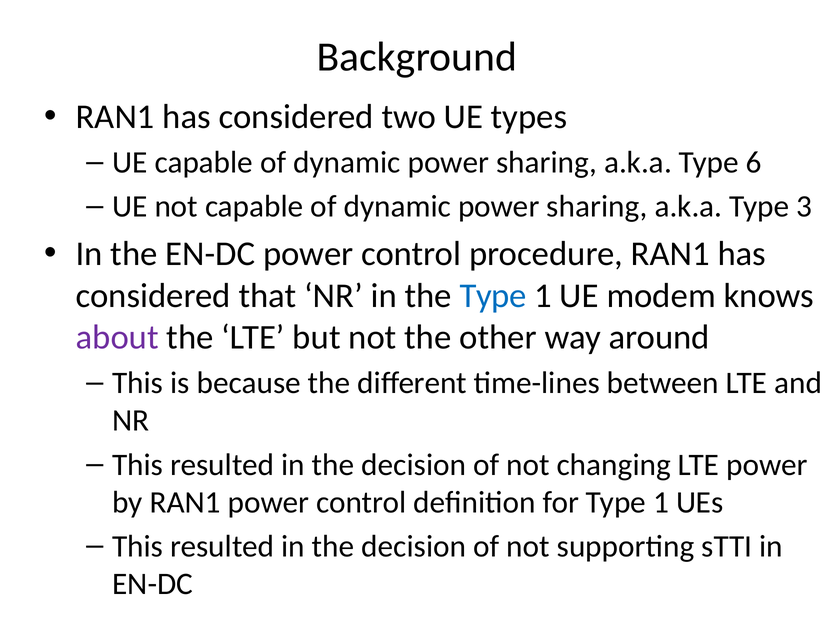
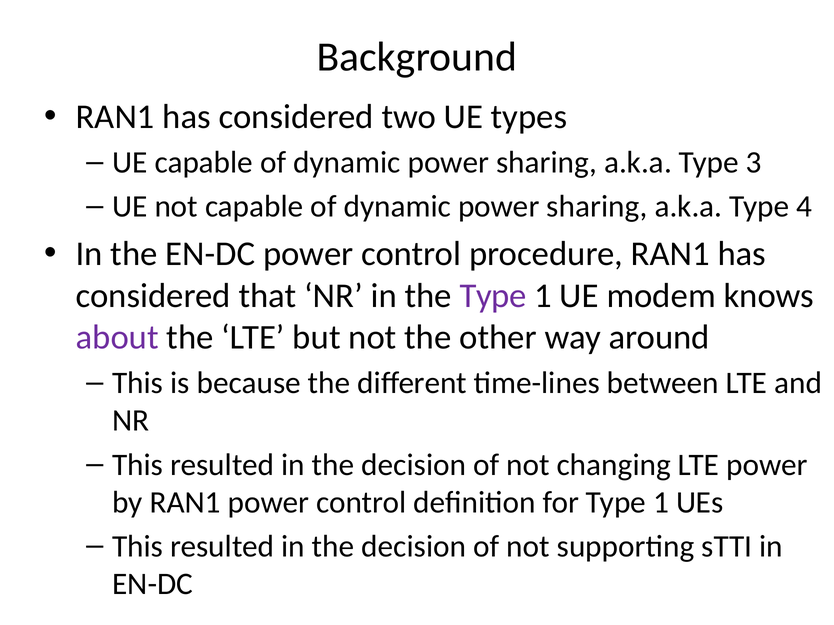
6: 6 -> 3 (754, 163)
3: 3 -> 4 (804, 207)
Type colour: blue -> purple (493, 296)
